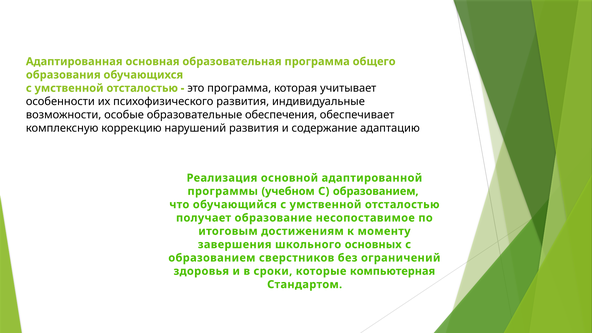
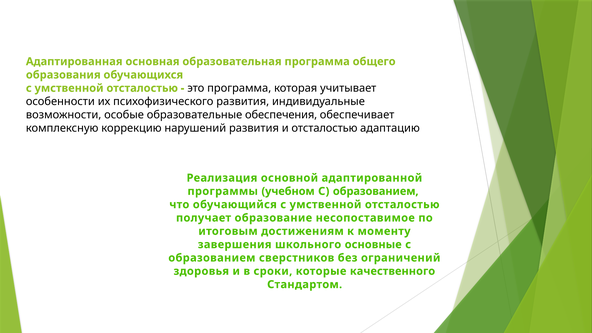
и содержание: содержание -> отсталостью (324, 128)
основных: основных -> основные (373, 245)
компьютерная: компьютерная -> качественного (393, 271)
